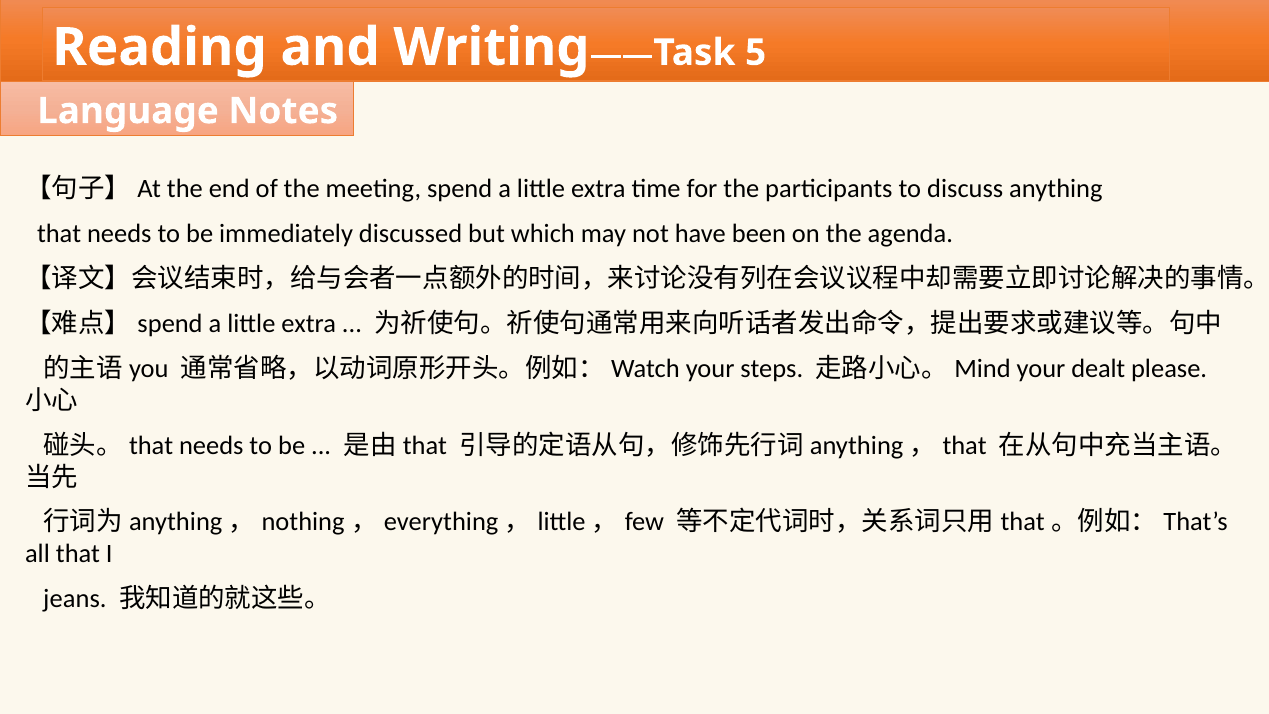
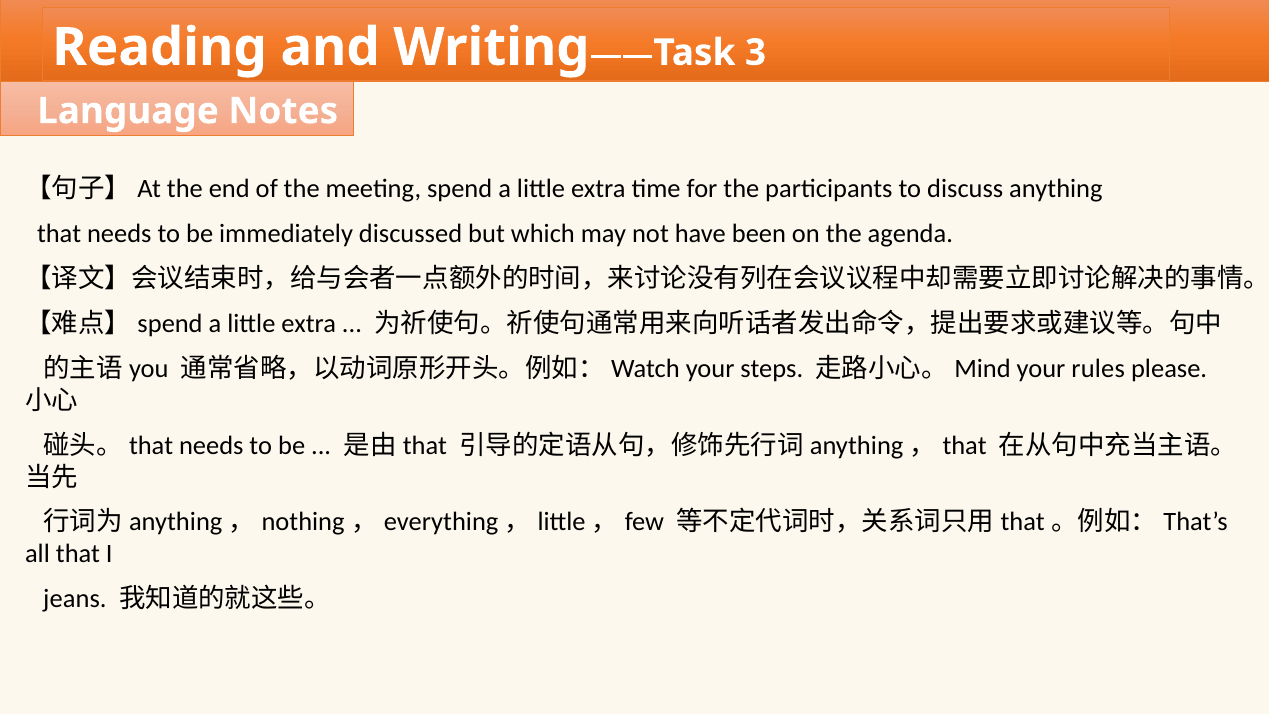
5: 5 -> 3 (756, 53)
dealt: dealt -> rules (1098, 369)
